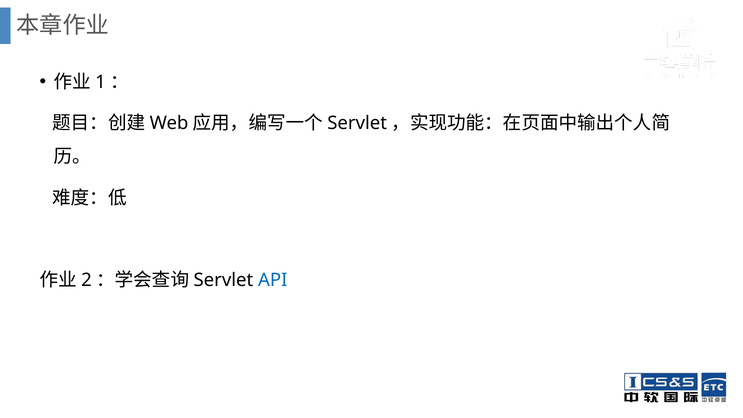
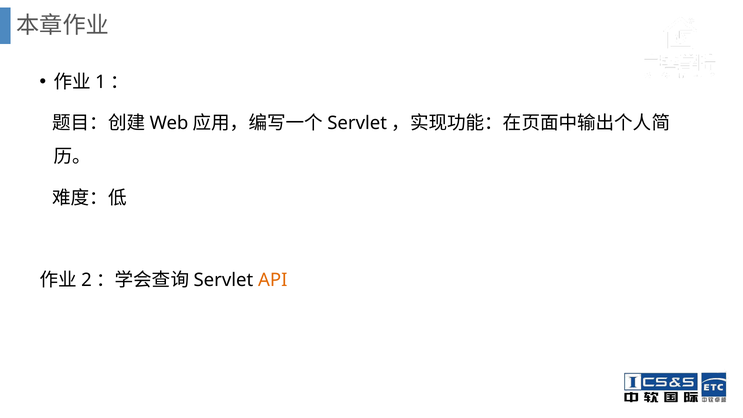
API colour: blue -> orange (273, 280)
